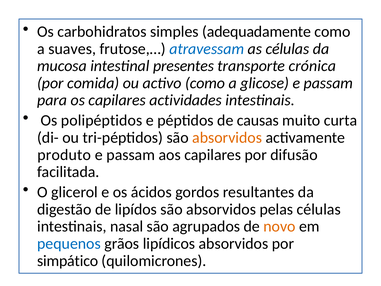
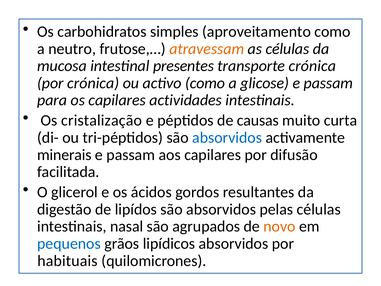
adequadamente: adequadamente -> aproveitamento (257, 32)
suaves: suaves -> neutro (72, 49)
atravessam colour: blue -> orange (207, 49)
por comida: comida -> crónica (93, 83)
polipéptidos: polipéptidos -> cristalização (102, 120)
absorvidos colour: orange -> blue (227, 138)
produto: produto -> minerais (64, 155)
simpático: simpático -> habituais (67, 261)
